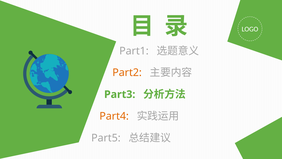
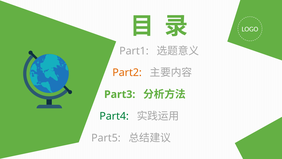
Part4 colour: orange -> green (114, 116)
